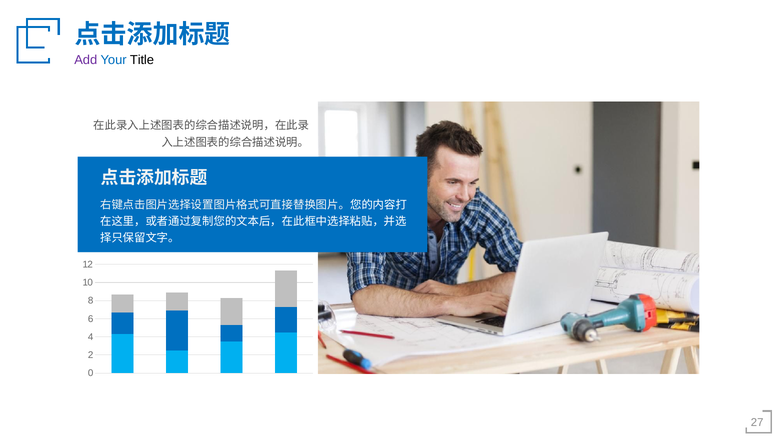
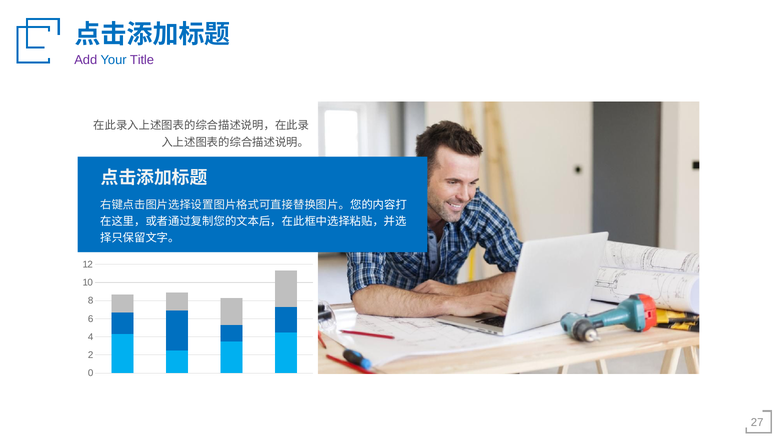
Title colour: black -> purple (142, 60)
